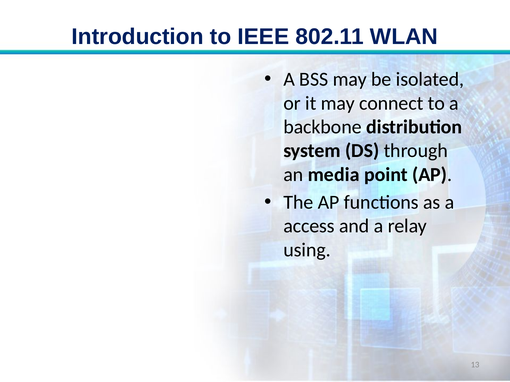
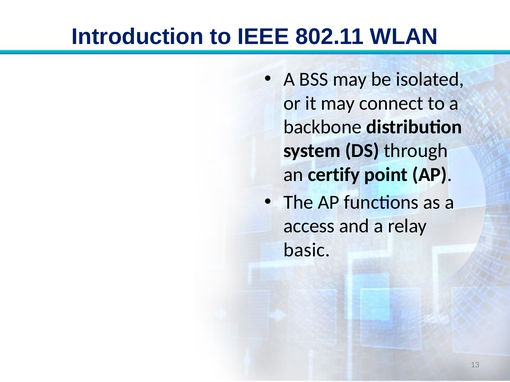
media: media -> certify (334, 175)
using: using -> basic (307, 250)
